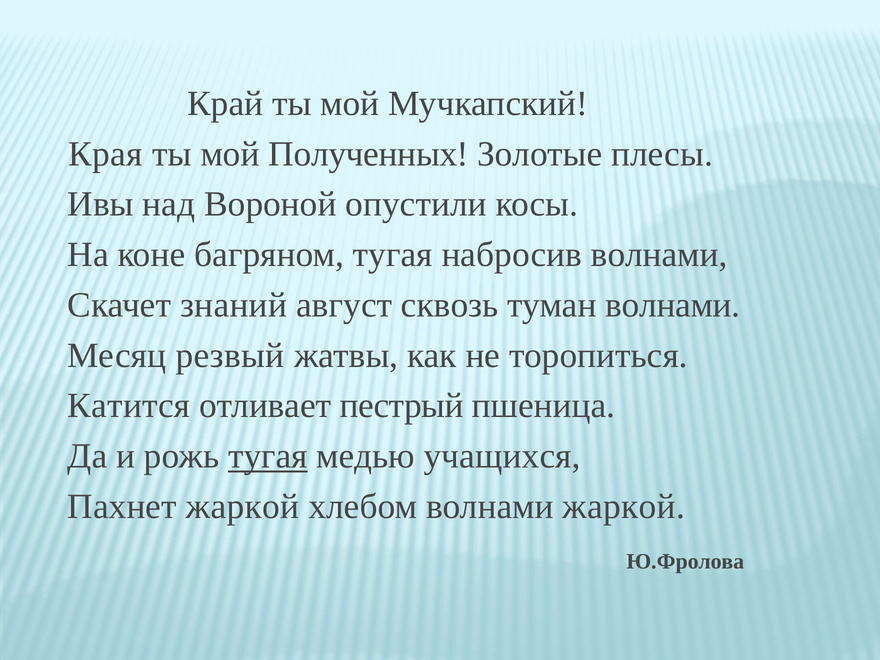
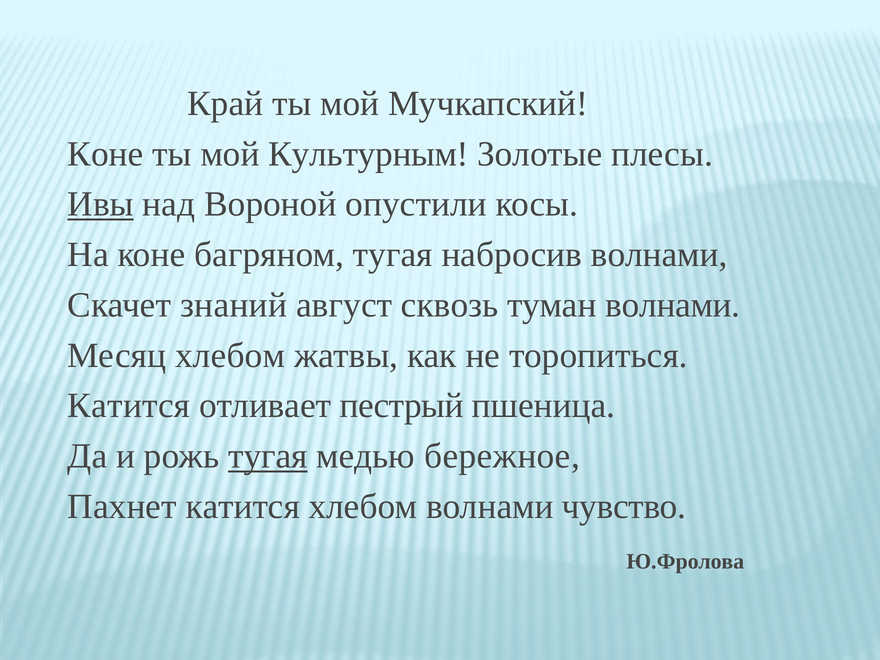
Края: Края -> Коне (105, 154)
Полученных: Полученных -> Культурным (369, 154)
Ивы underline: none -> present (101, 204)
Месяц резвый: резвый -> хлебом (230, 355)
учащихся: учащихся -> бережное (502, 456)
Пахнет жаркой: жаркой -> катится (243, 507)
волнами жаркой: жаркой -> чувство (624, 507)
